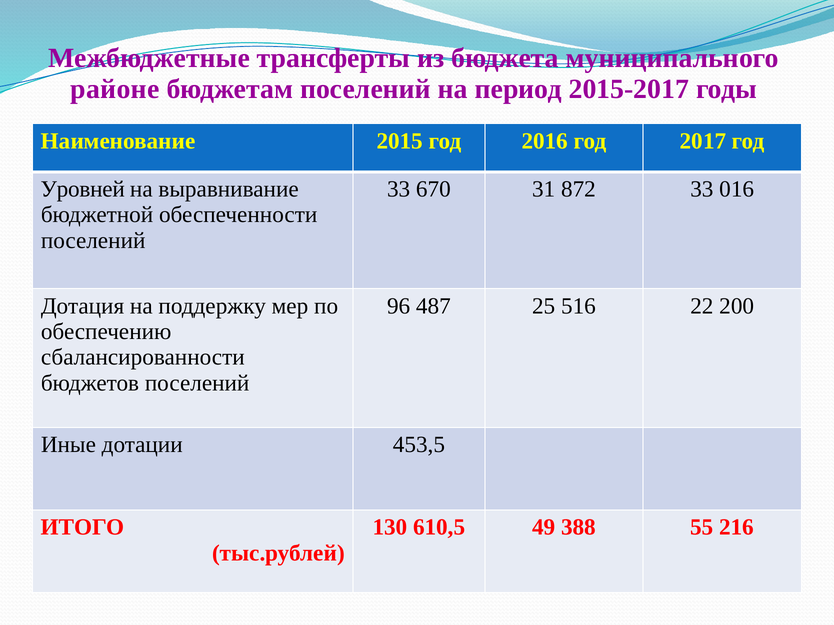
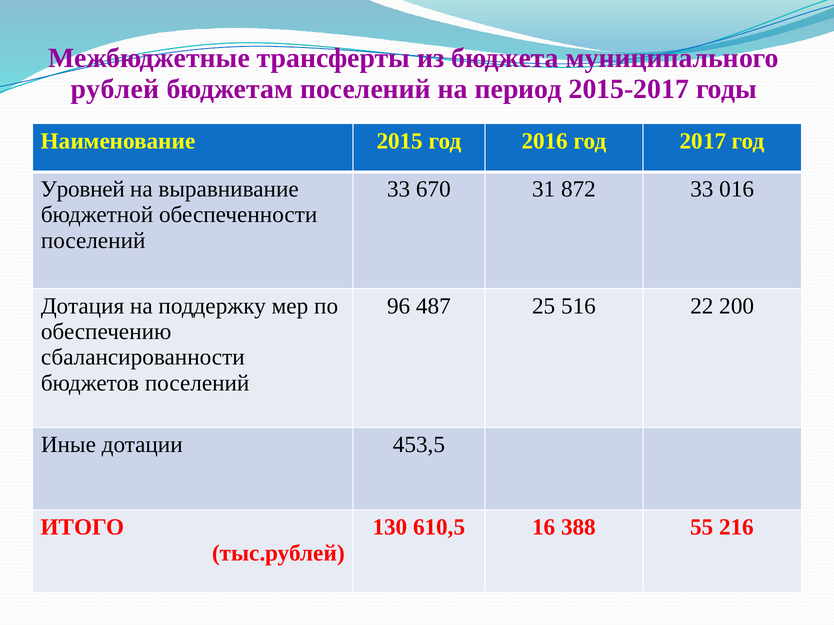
районе: районе -> рублей (115, 89)
49: 49 -> 16 (544, 528)
